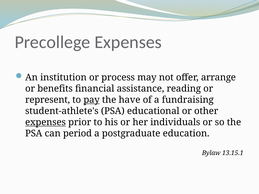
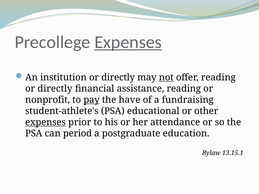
Expenses underline: none -> present (128, 42)
institution or process: process -> directly (118, 77)
not underline: none -> present (166, 77)
offer arrange: arrange -> reading (218, 77)
benefits: benefits -> directly (55, 89)
represent: represent -> nonprofit (48, 100)
individuals: individuals -> attendance (175, 122)
